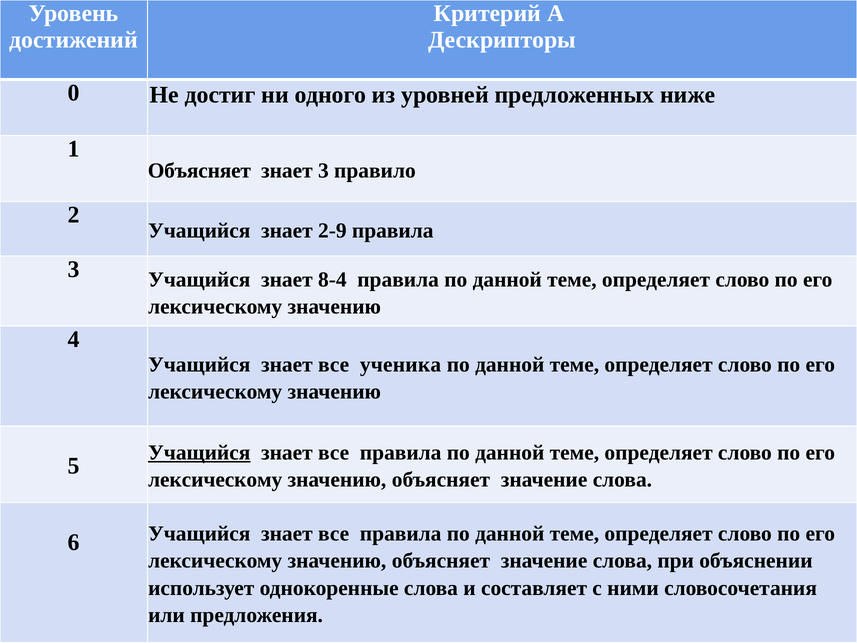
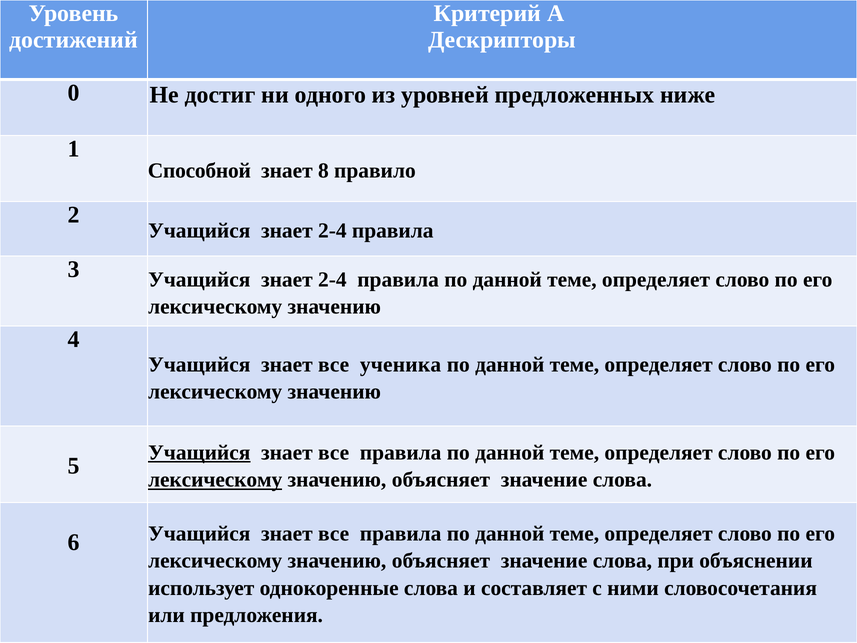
Объясняет: Объясняет -> Способной (199, 171)
знает 3: 3 -> 8 (323, 171)
2-9: 2-9 -> 2-4 (332, 231)
3 Учащийся знает 8-4: 8-4 -> 2-4 (332, 279)
лексическому underline: none -> present (215, 480)
